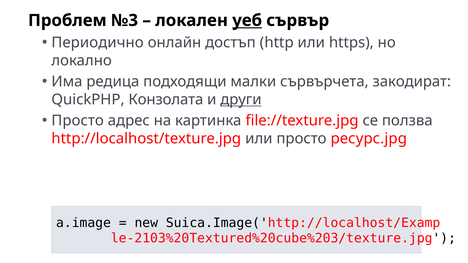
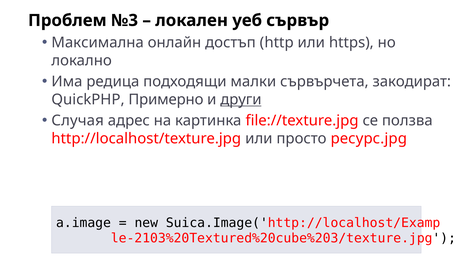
уеб underline: present -> none (247, 20)
Периодично: Периодично -> Максимална (98, 43)
Конзолата: Конзолата -> Примерно (166, 100)
Просто: Просто -> Случая (78, 121)
